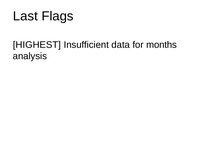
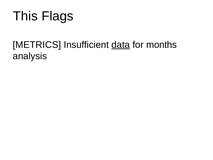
Last: Last -> This (25, 16)
HIGHEST: HIGHEST -> METRICS (37, 45)
data underline: none -> present (121, 45)
